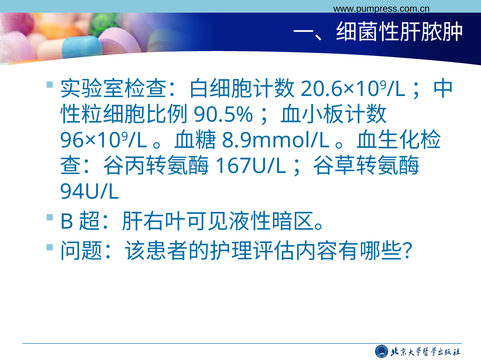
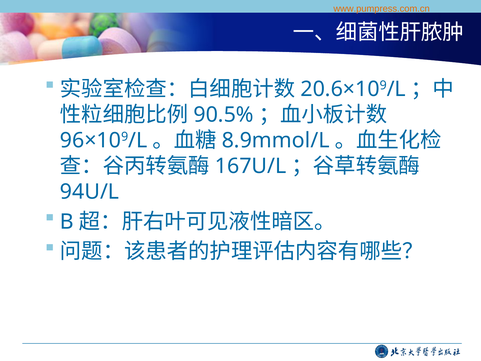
www.pumpress.com.cn colour: black -> orange (382, 9)
